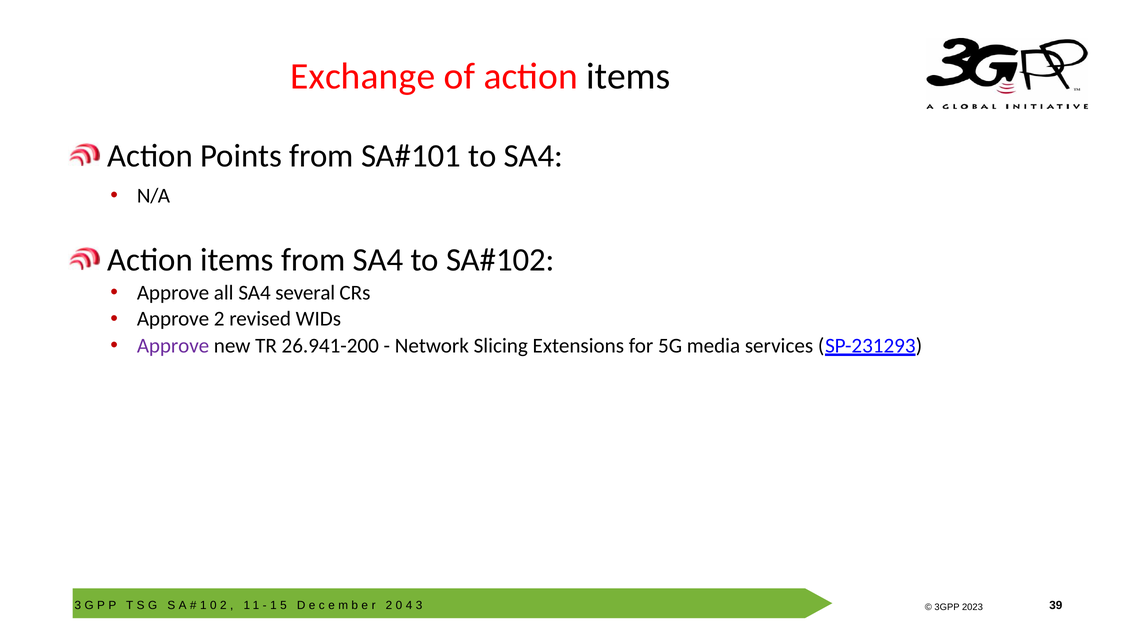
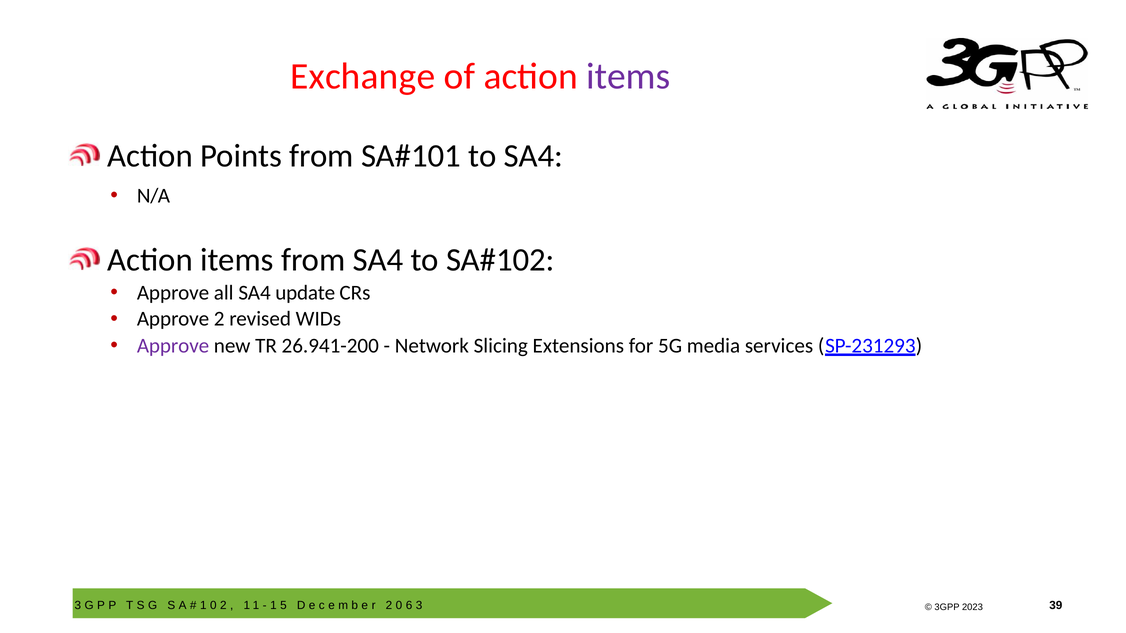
items colour: black -> purple (628, 76)
several: several -> update (305, 293)
4: 4 -> 6 (409, 606)
